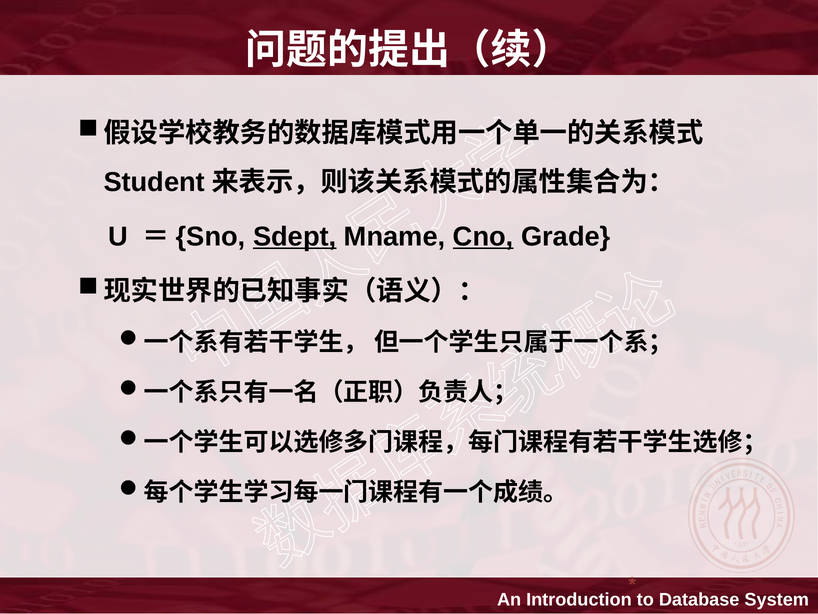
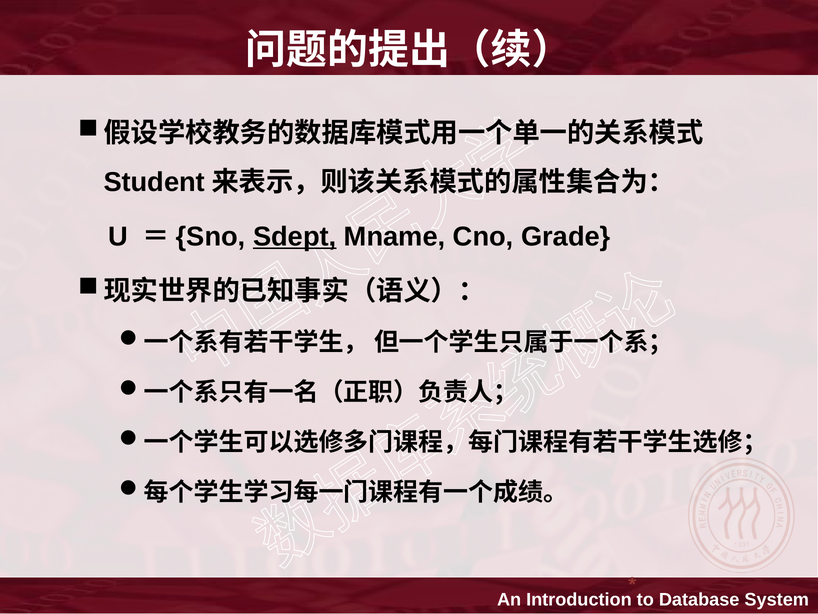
Cno underline: present -> none (483, 236)
